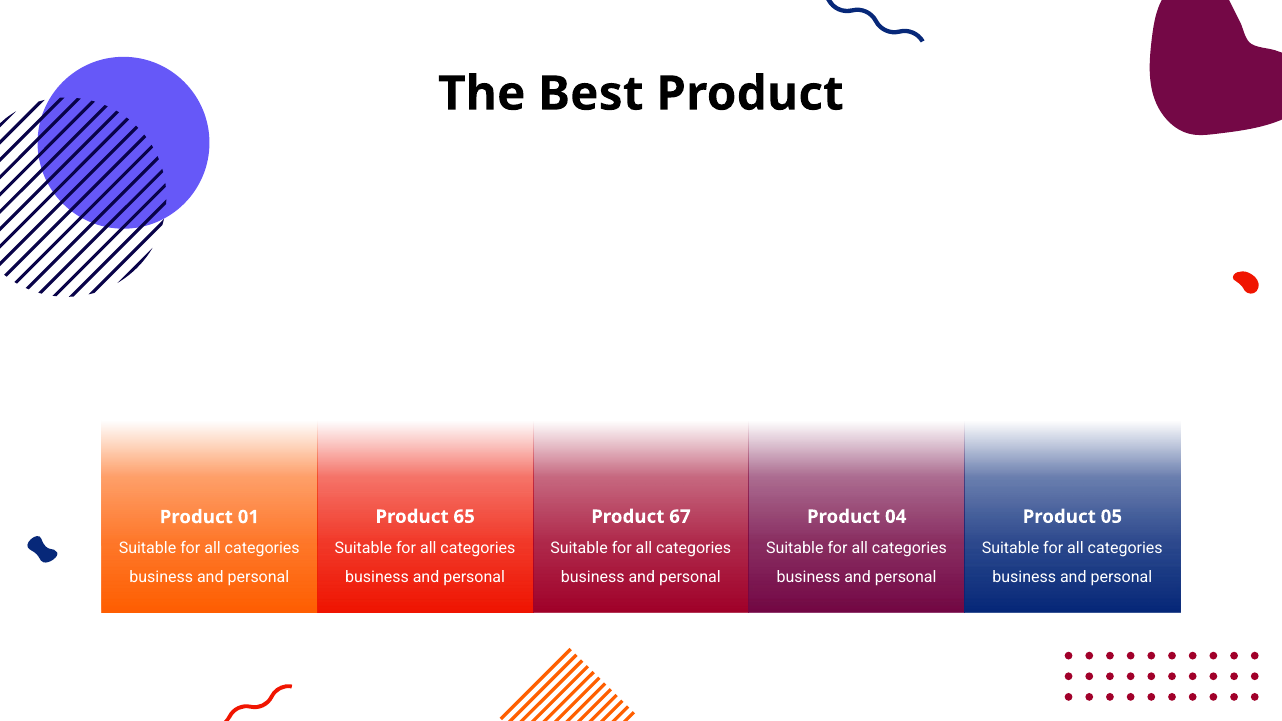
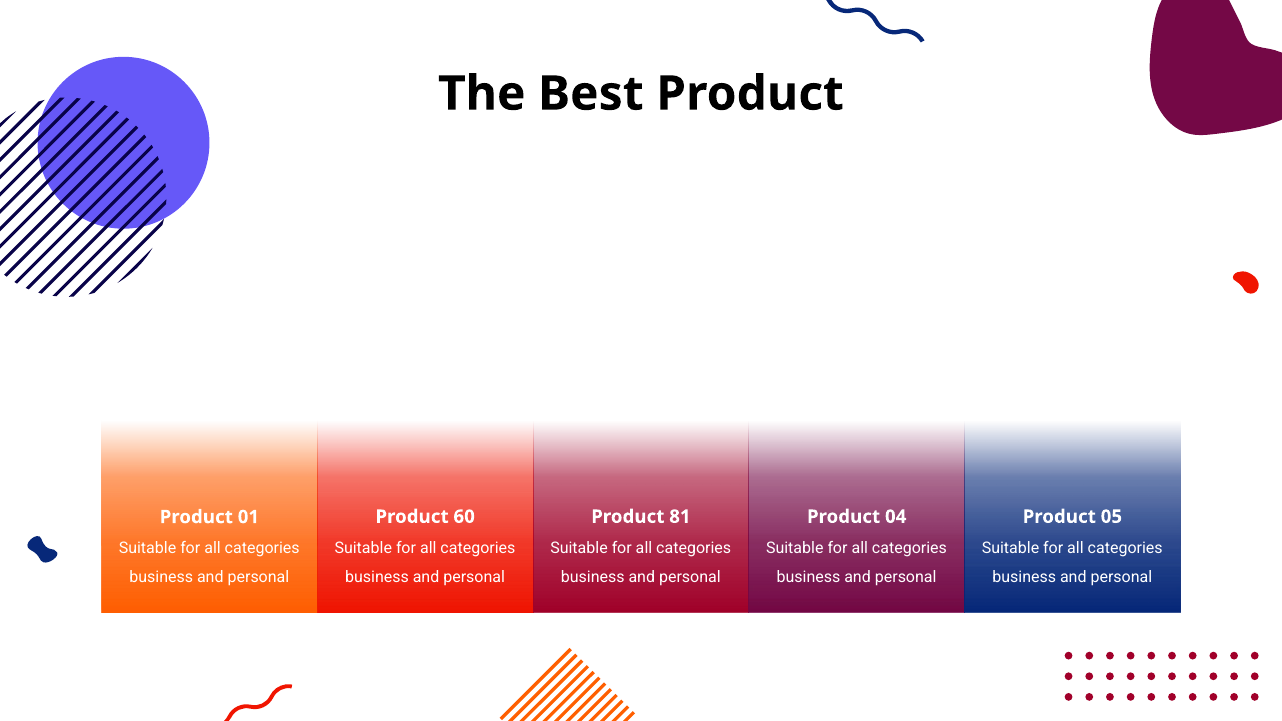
65: 65 -> 60 (464, 517)
67: 67 -> 81 (680, 517)
